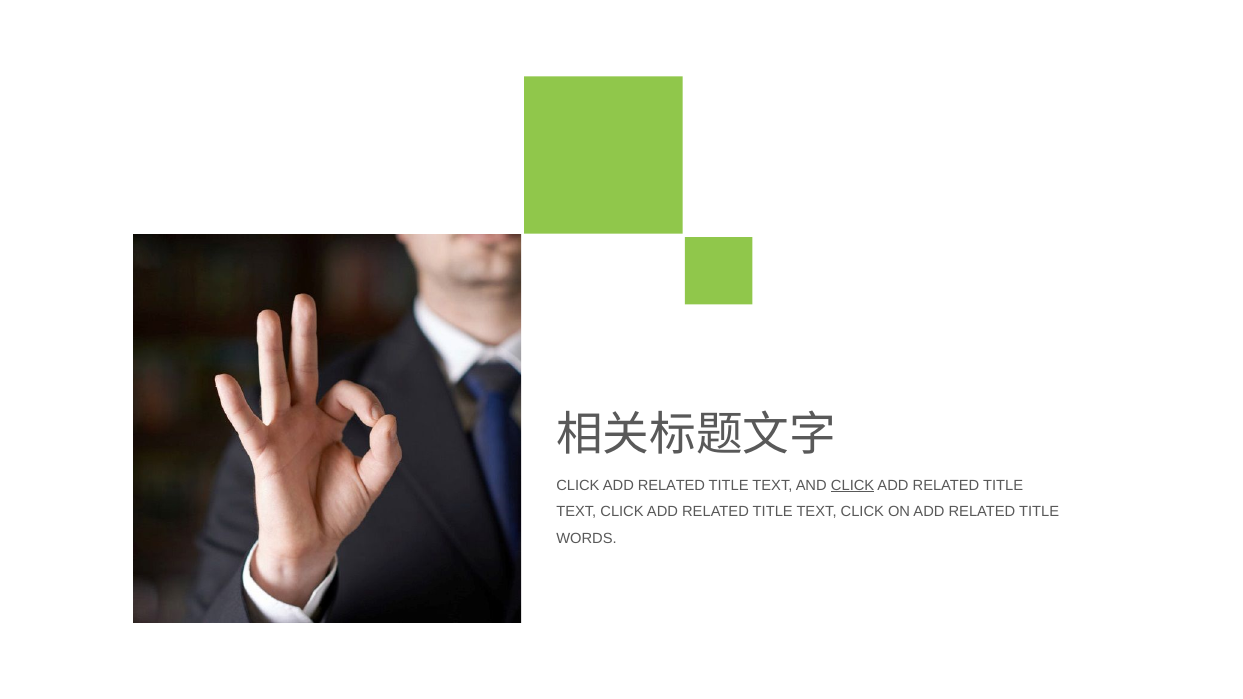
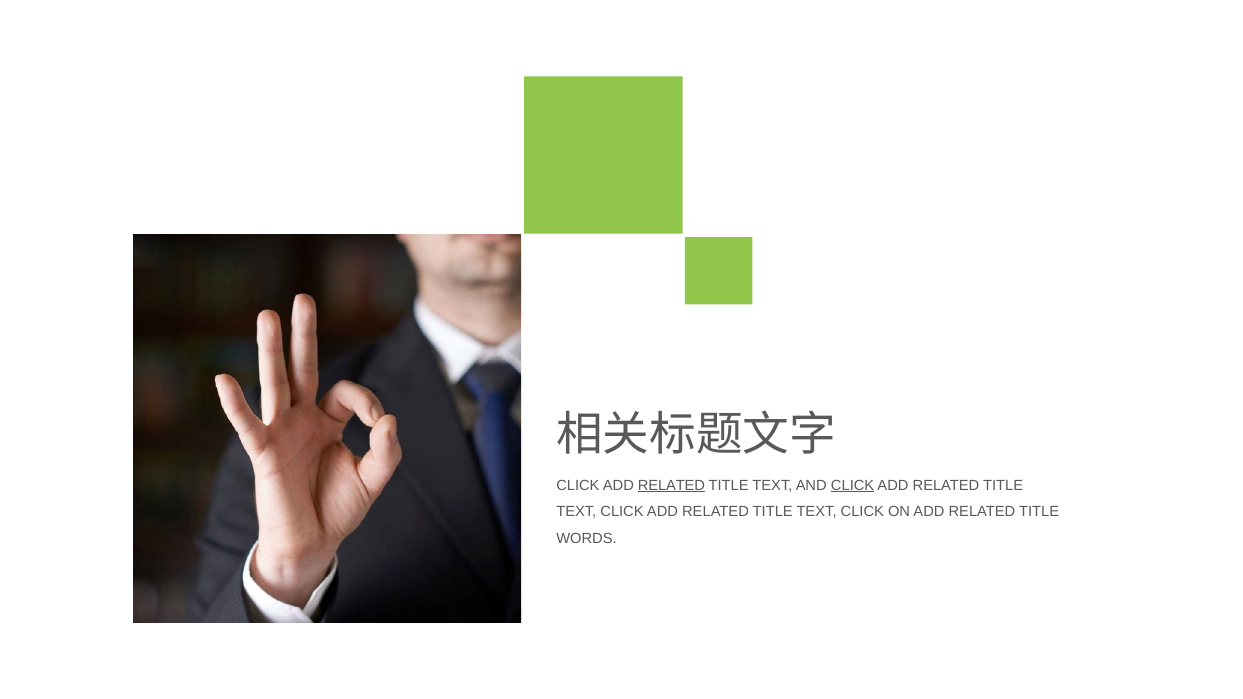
RELATED underline: none -> present (671, 486)
